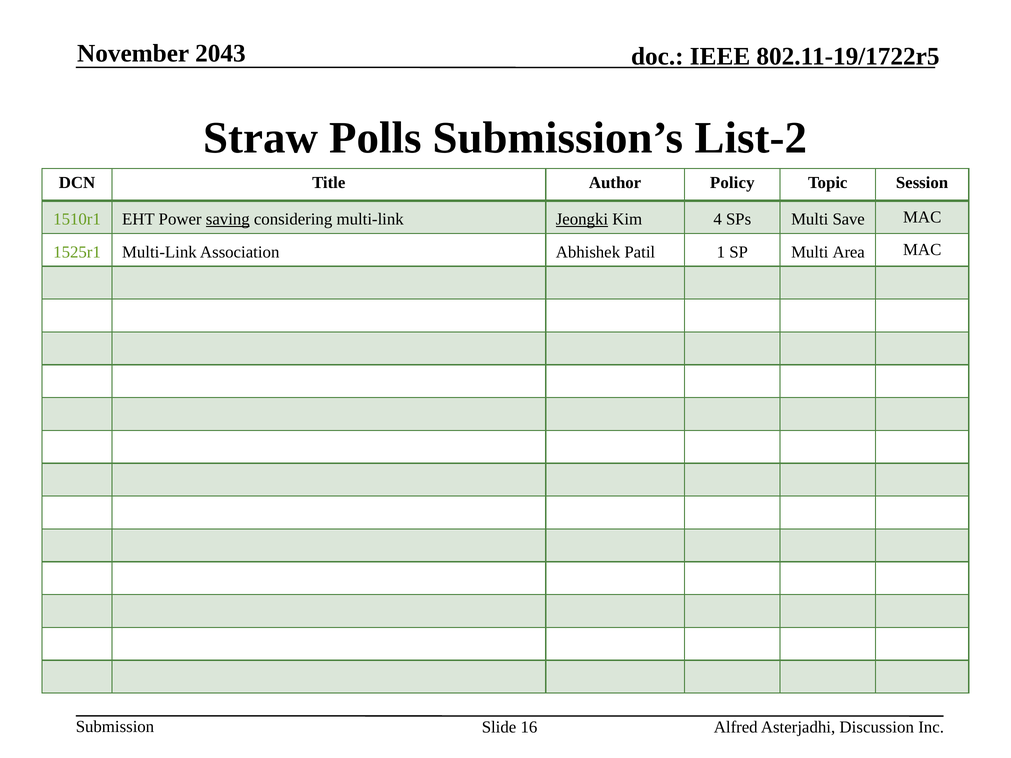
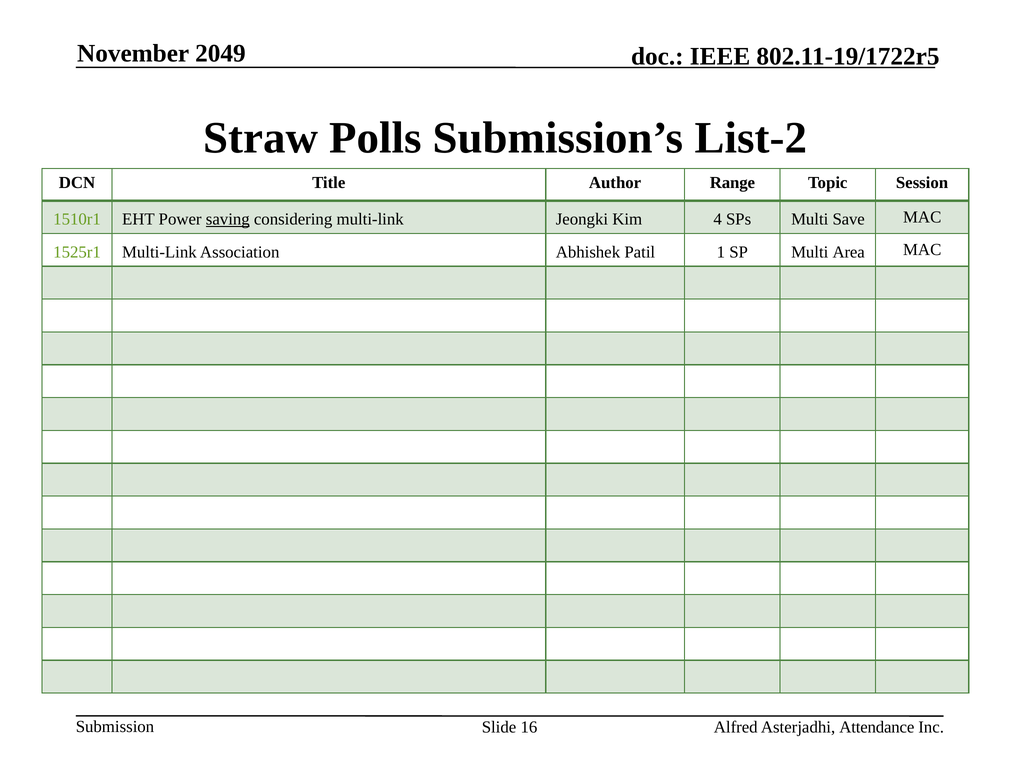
2043: 2043 -> 2049 (220, 54)
Policy: Policy -> Range (732, 183)
Jeongki underline: present -> none (582, 219)
Discussion: Discussion -> Attendance (877, 727)
